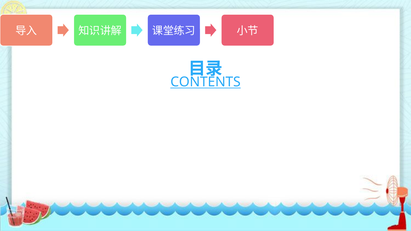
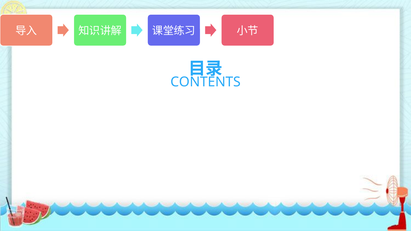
CONTENTS underline: present -> none (206, 82)
